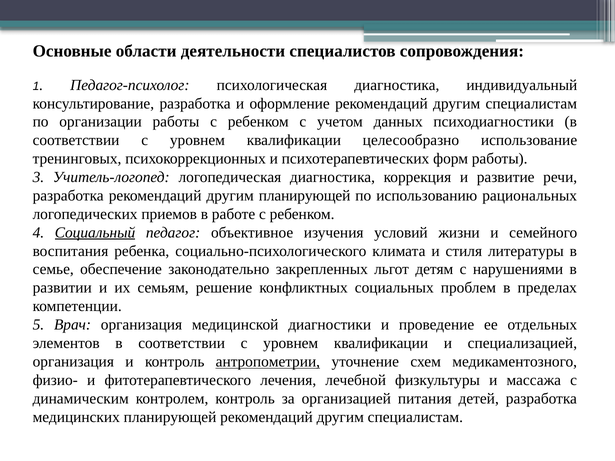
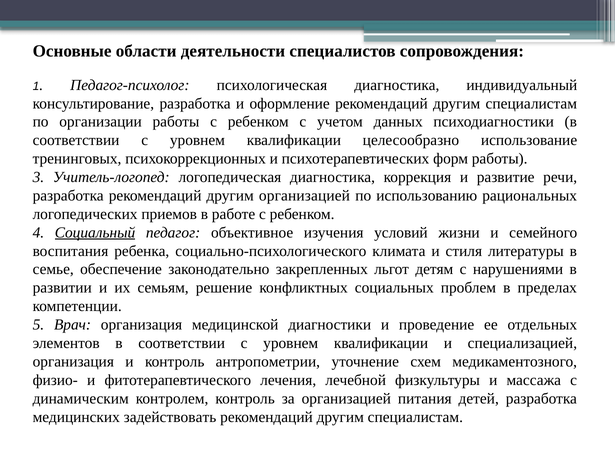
другим планирующей: планирующей -> организацией (304, 196)
антропометрии underline: present -> none (268, 362)
медицинских планирующей: планирующей -> задействовать (170, 417)
